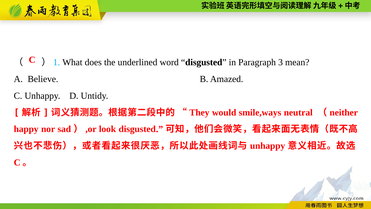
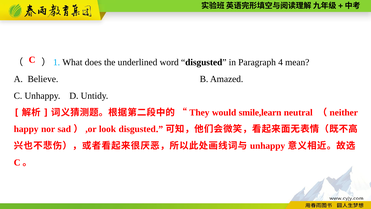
3: 3 -> 4 (281, 62)
smile,ways: smile,ways -> smile,learn (260, 112)
